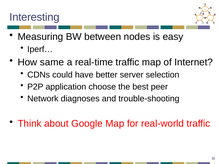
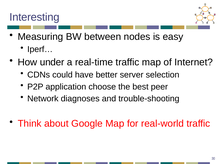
same: same -> under (52, 62)
